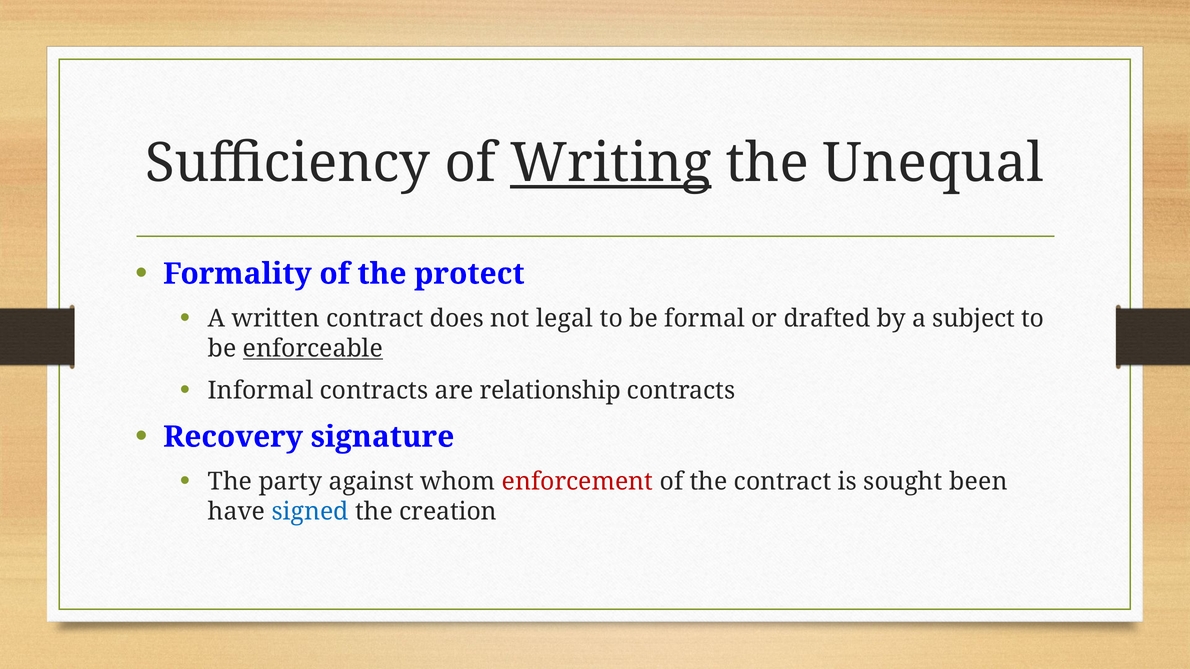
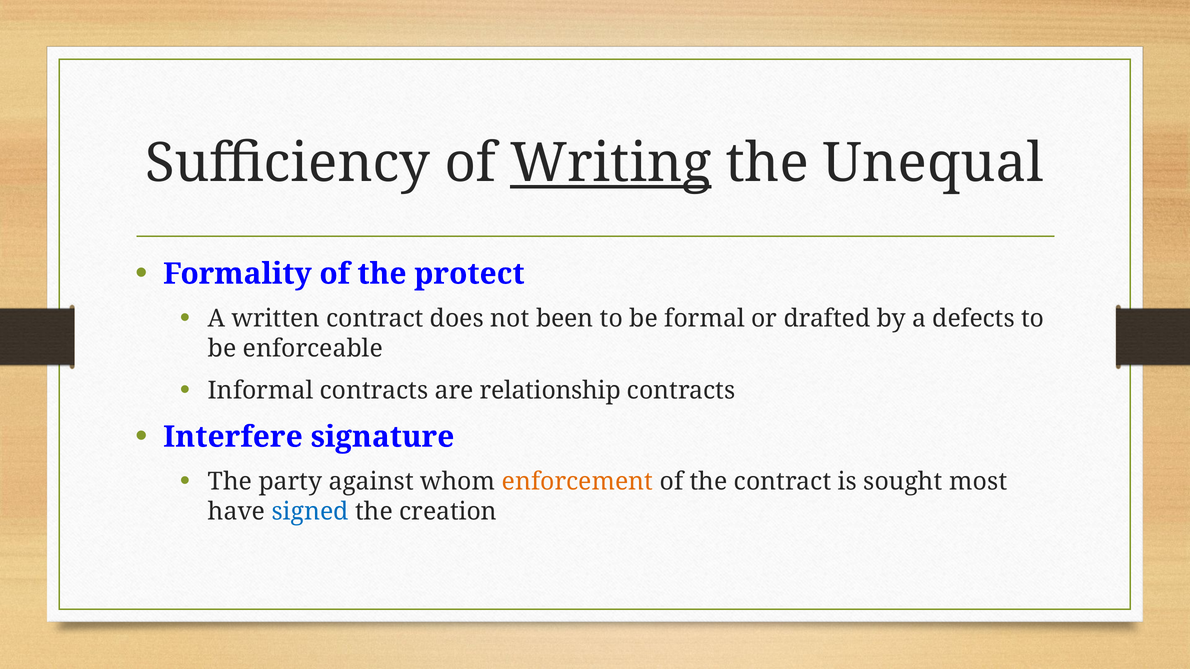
legal: legal -> been (565, 319)
subject: subject -> defects (974, 319)
enforceable underline: present -> none (313, 349)
Recovery: Recovery -> Interfere (233, 437)
enforcement colour: red -> orange (577, 482)
been: been -> most (978, 482)
